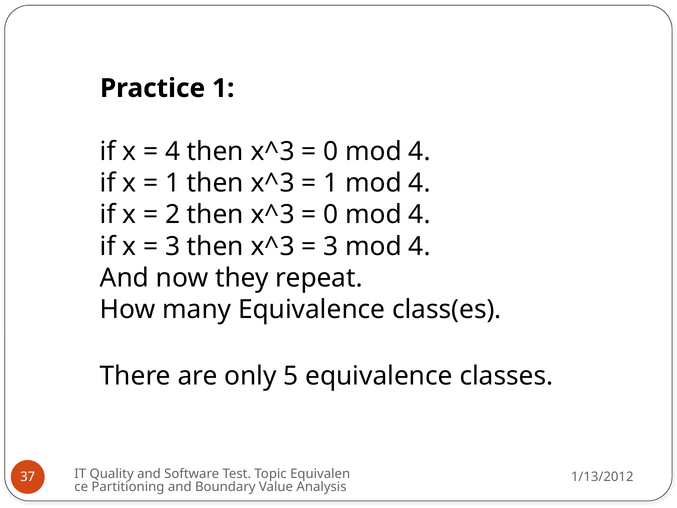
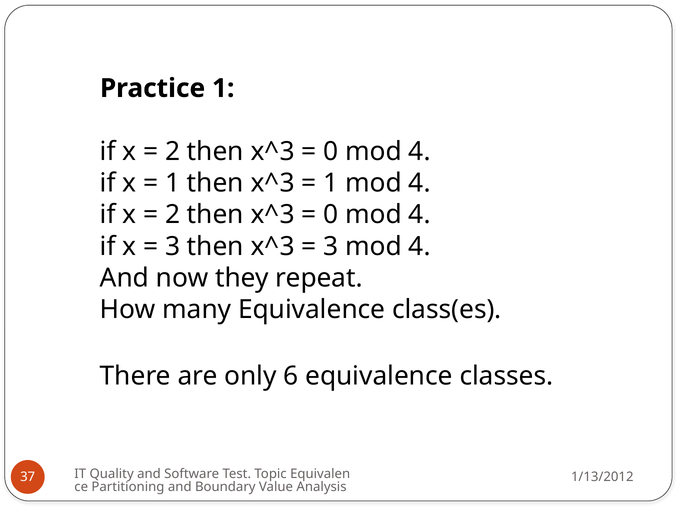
4: 4 -> 2 (173, 151)
5: 5 -> 6 (291, 376)
